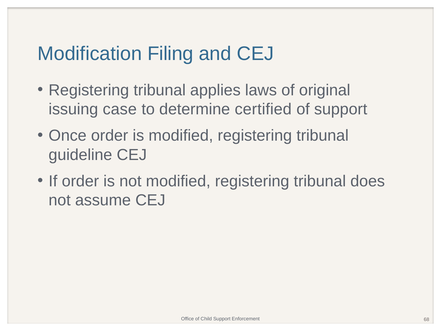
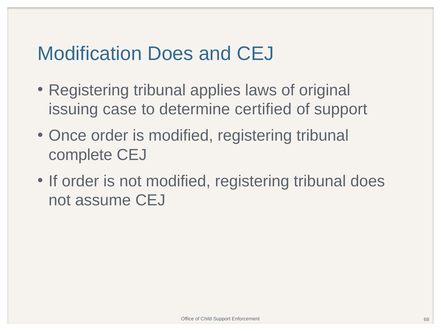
Modification Filing: Filing -> Does (170, 54)
guideline: guideline -> complete (80, 155)
